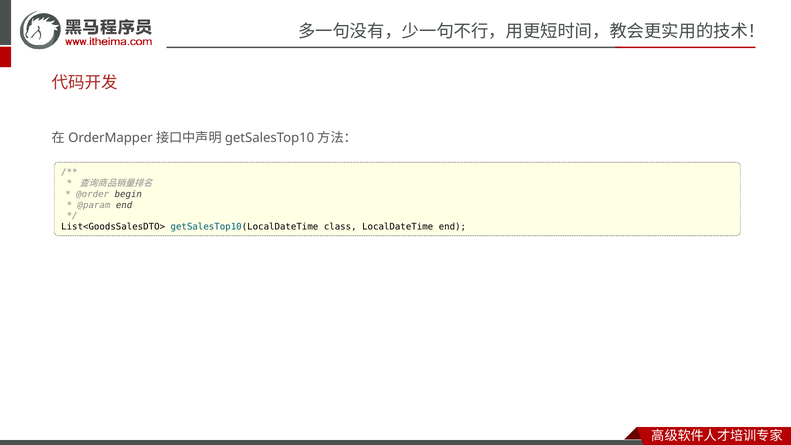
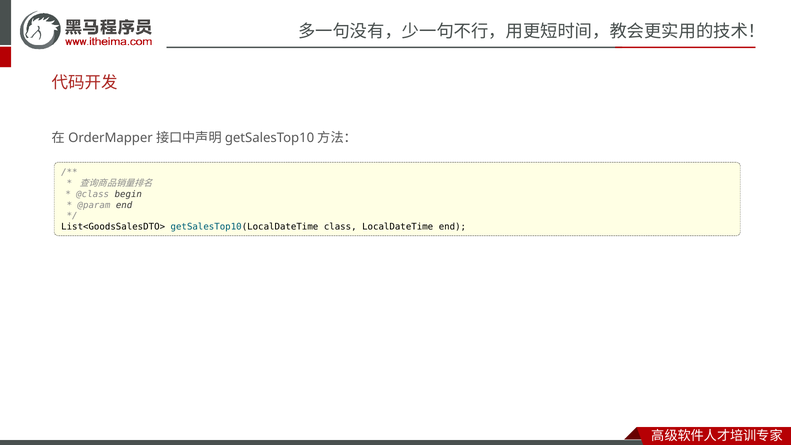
@order: @order -> @class (93, 194)
